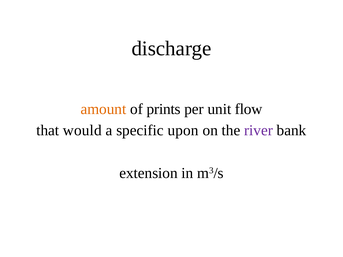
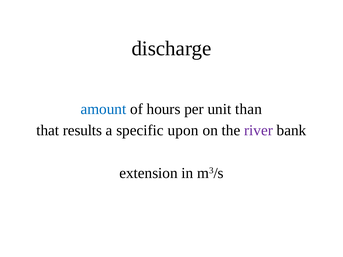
amount colour: orange -> blue (103, 109)
prints: prints -> hours (164, 109)
flow: flow -> than (249, 109)
would: would -> results (82, 130)
